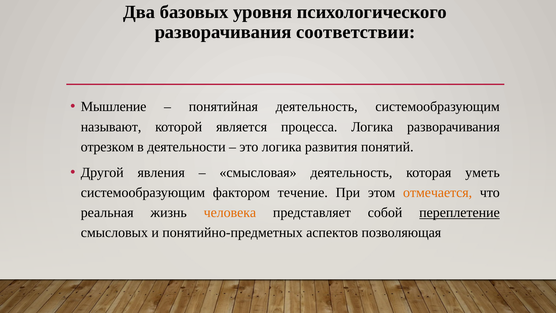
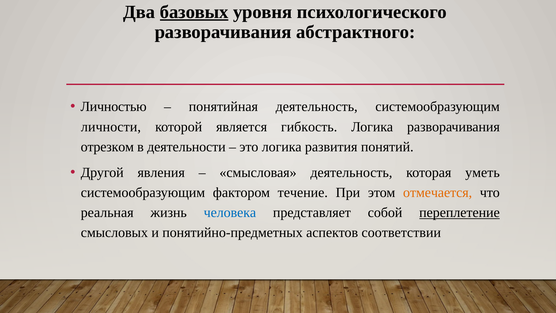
базовых underline: none -> present (194, 12)
соответствии: соответствии -> абстрактного (356, 32)
Мышление: Мышление -> Личностью (114, 107)
называют: называют -> личности (111, 127)
процесса: процесса -> гибкость (309, 127)
человека colour: orange -> blue (230, 213)
позволяющая: позволяющая -> соответствии (401, 233)
